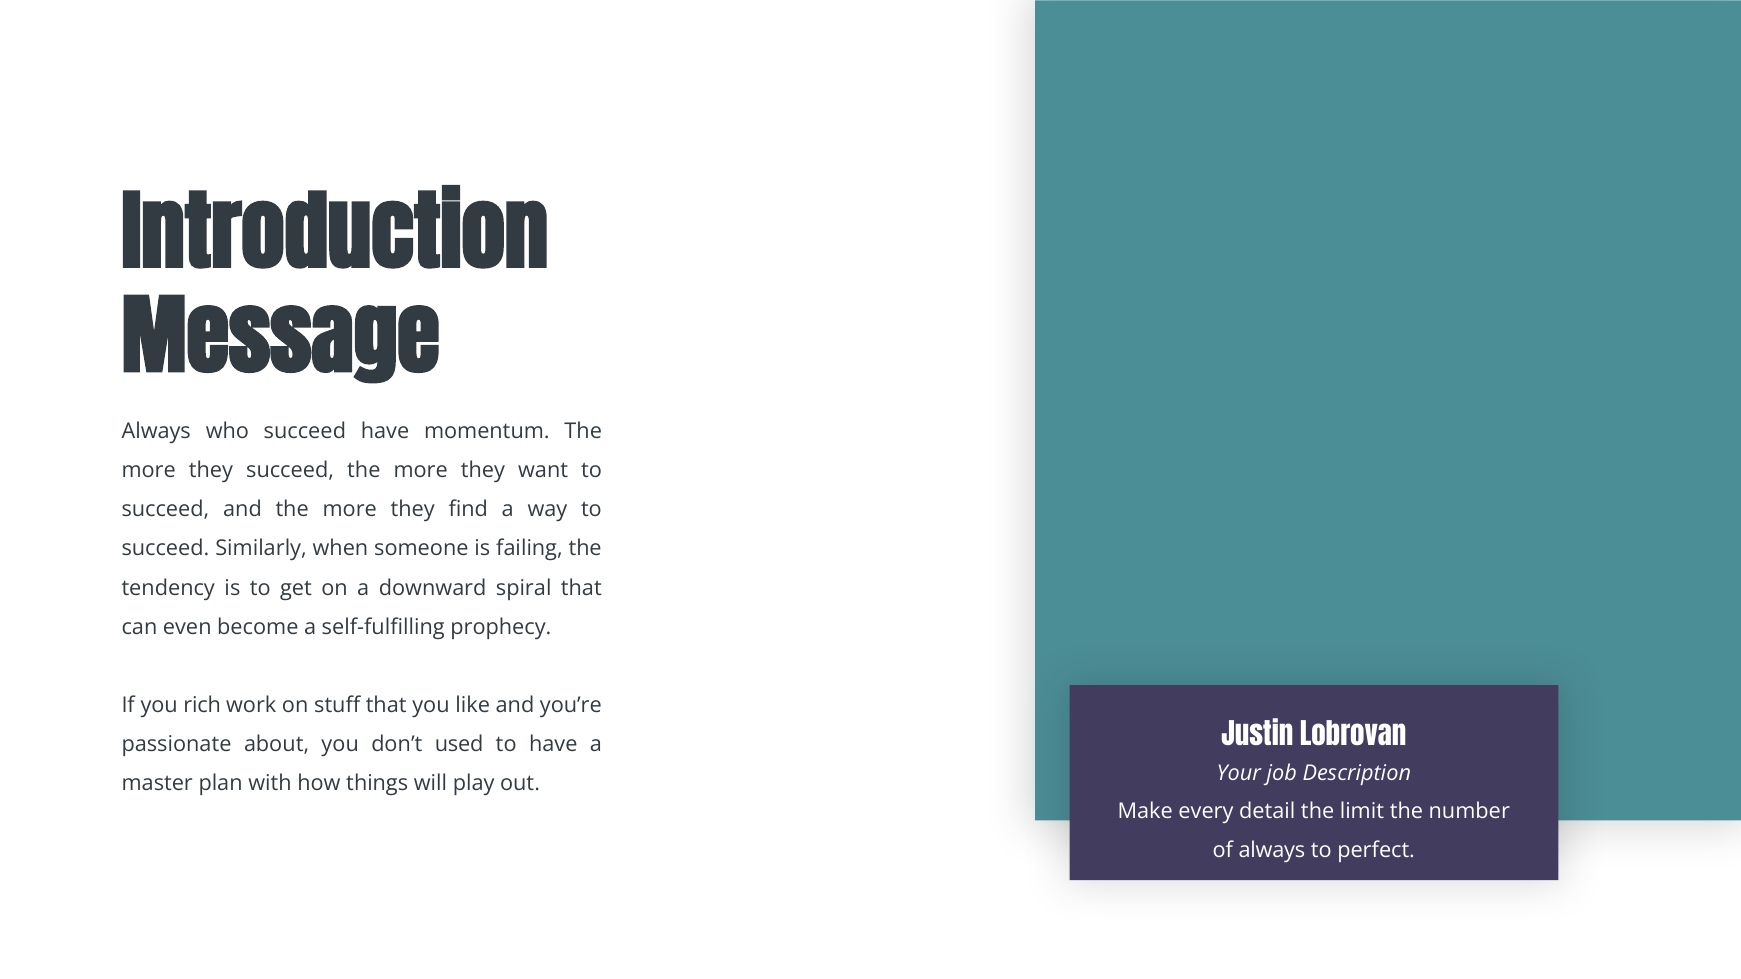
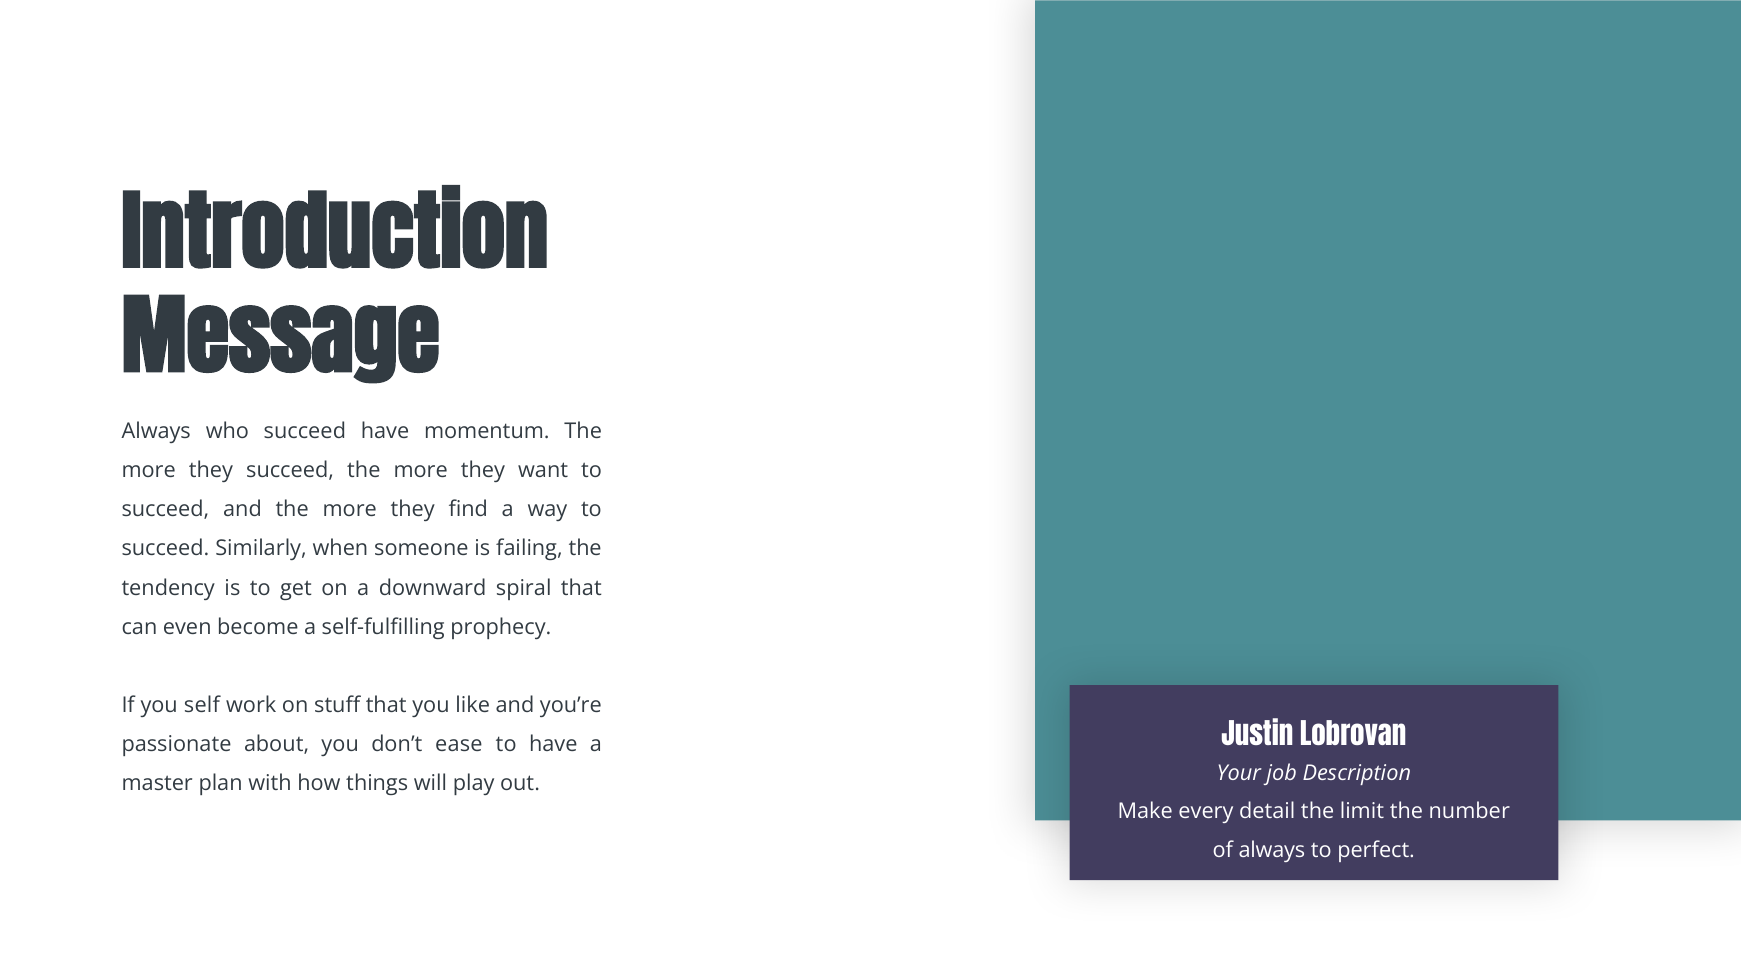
rich: rich -> self (202, 706)
used: used -> ease (459, 745)
